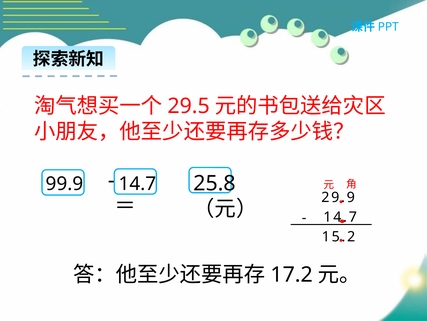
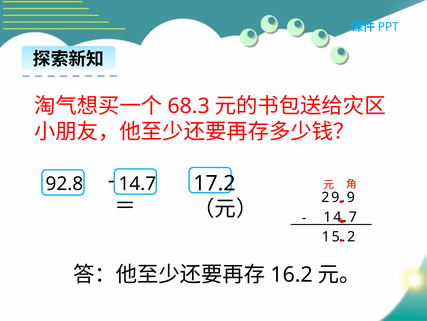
29.5: 29.5 -> 68.3 (189, 106)
25.8: 25.8 -> 17.2 (214, 183)
99.9: 99.9 -> 92.8 (64, 184)
17.2: 17.2 -> 16.2 (292, 274)
